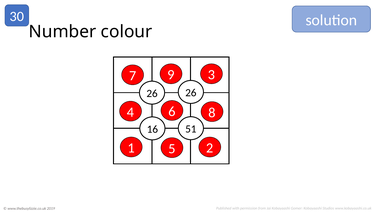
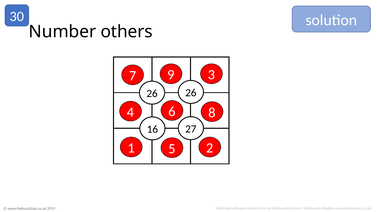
colour: colour -> others (127, 32)
51: 51 -> 27 (191, 129)
